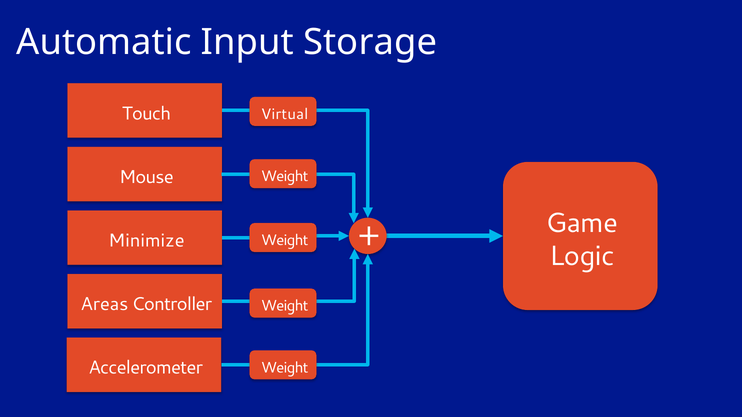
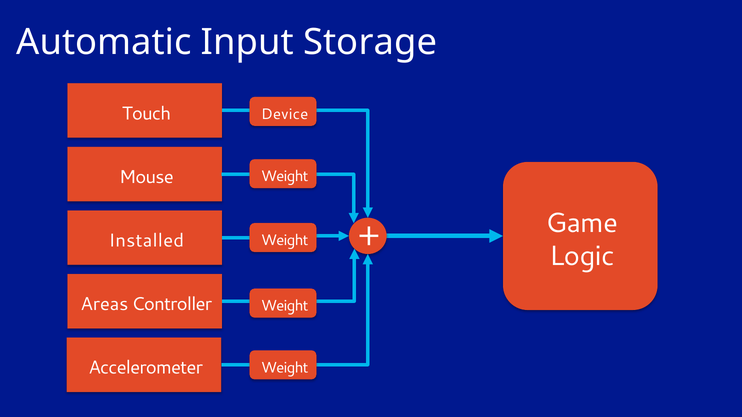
Virtual: Virtual -> Device (285, 114)
Minimize: Minimize -> Installed (146, 241)
